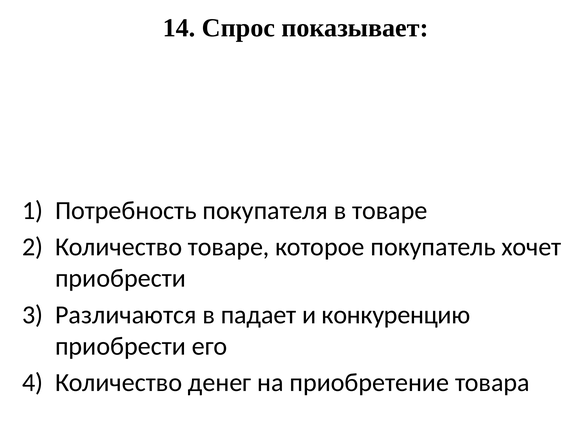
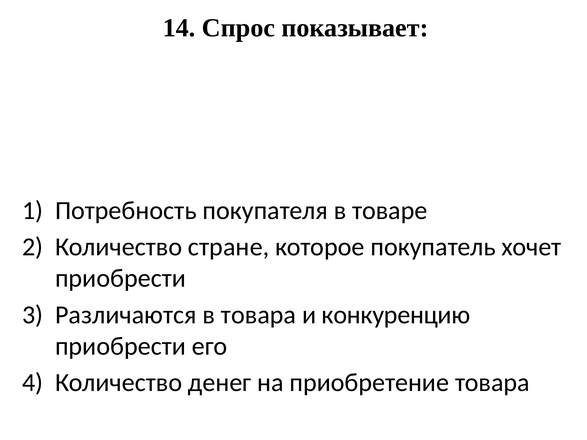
Количество товаре: товаре -> стране (229, 247)
в падает: падает -> товара (259, 315)
